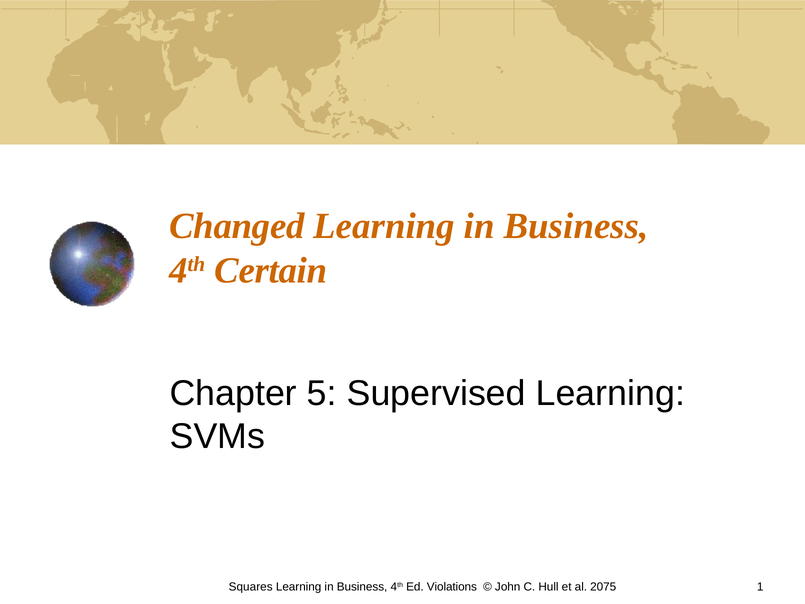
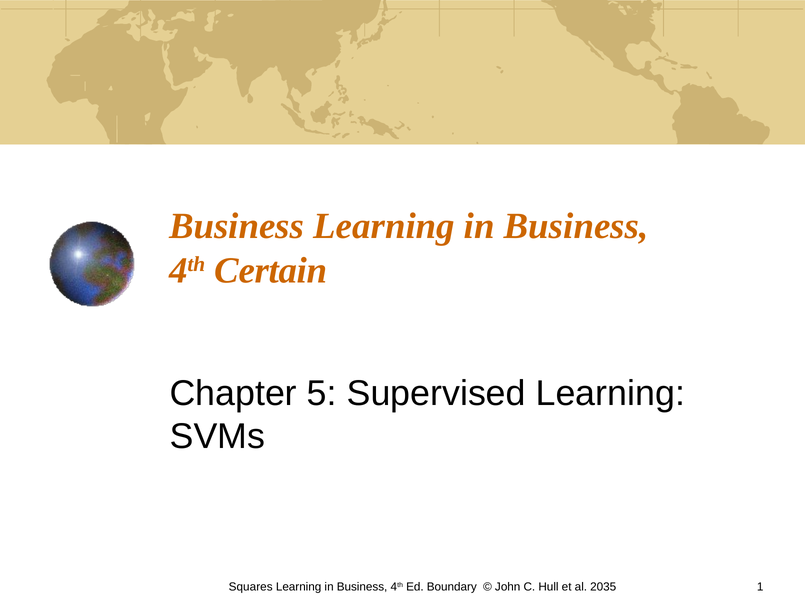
Changed: Changed -> Business (237, 226)
Violations: Violations -> Boundary (452, 587)
2075: 2075 -> 2035 (603, 587)
